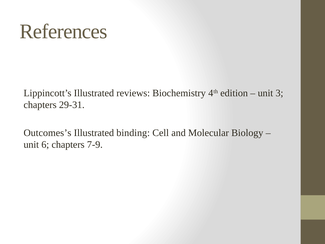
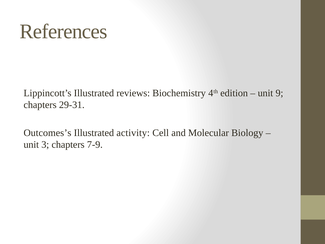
3: 3 -> 9 (279, 93)
binding: binding -> activity (133, 133)
6: 6 -> 3 (45, 145)
